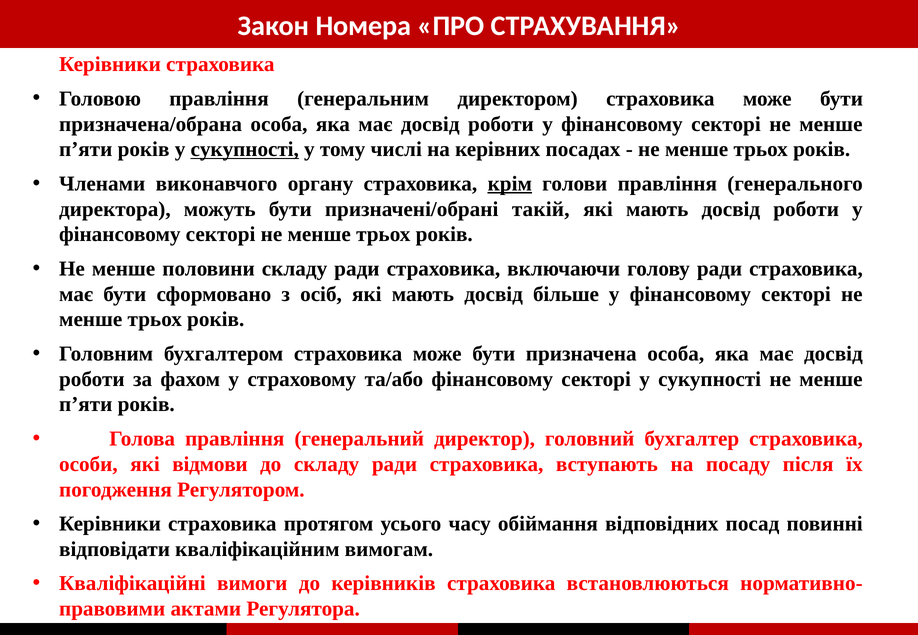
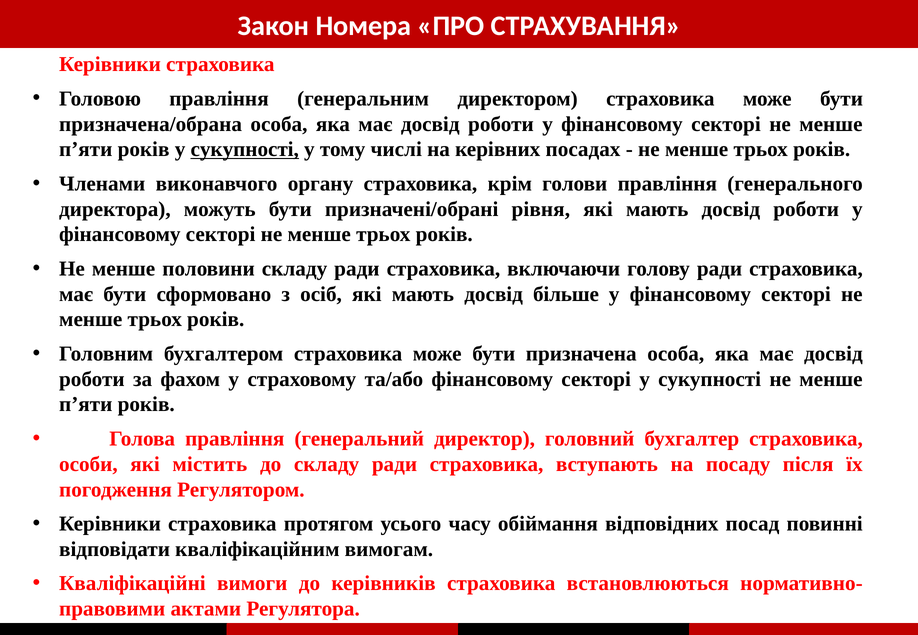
крім underline: present -> none (510, 184)
такій: такій -> рівня (541, 209)
відмови: відмови -> містить (210, 465)
